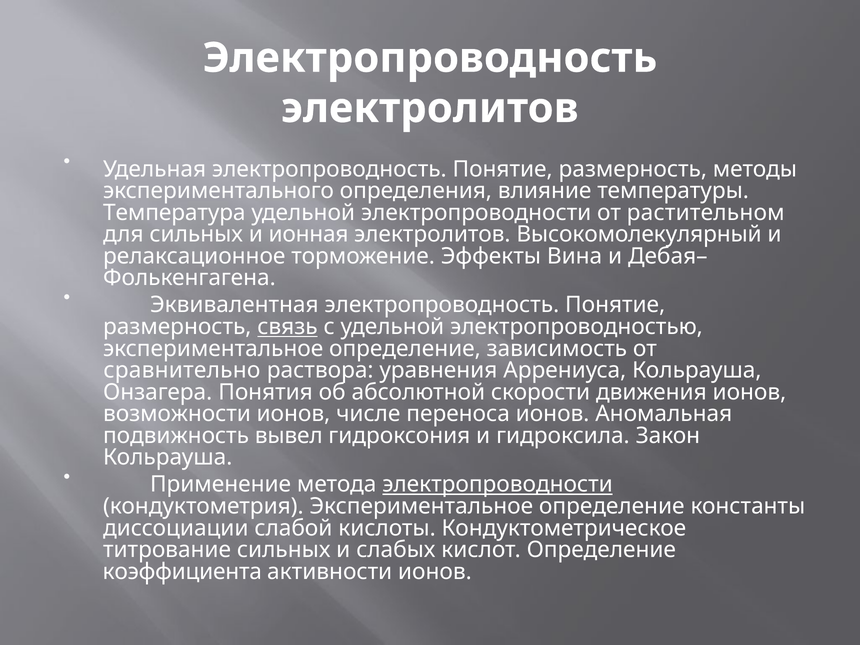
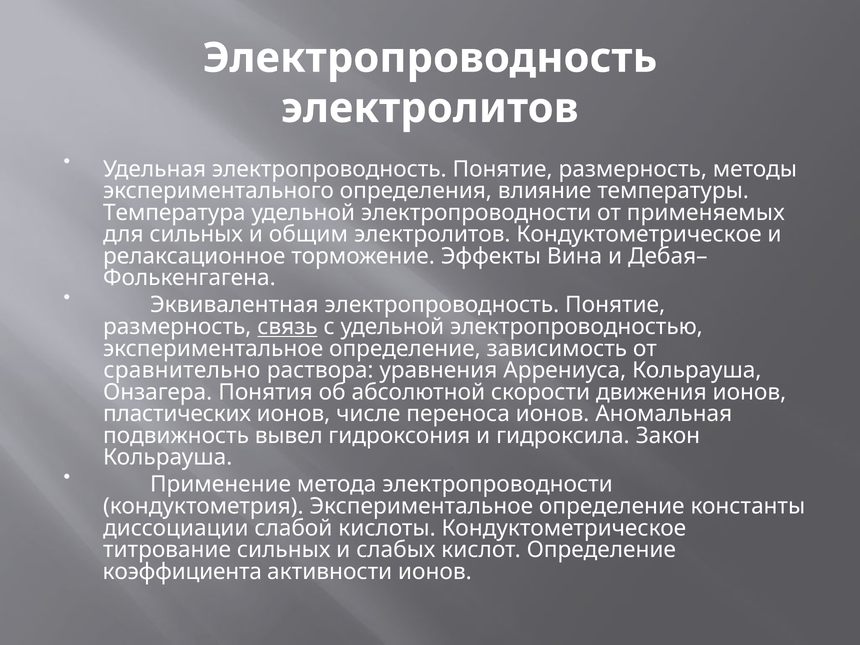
растительном: растительном -> применяемых (706, 213)
ионная: ионная -> общим (308, 234)
электролитов Высокомолекулярный: Высокомолекулярный -> Кондуктометрическое (639, 234)
возможности: возможности -> пластических (177, 414)
электропроводности underline: present -> none (498, 485)
